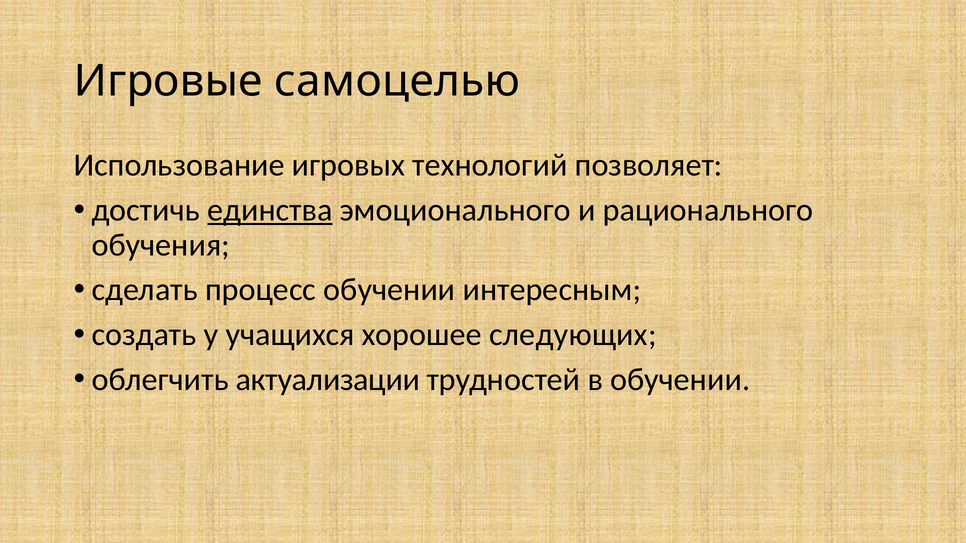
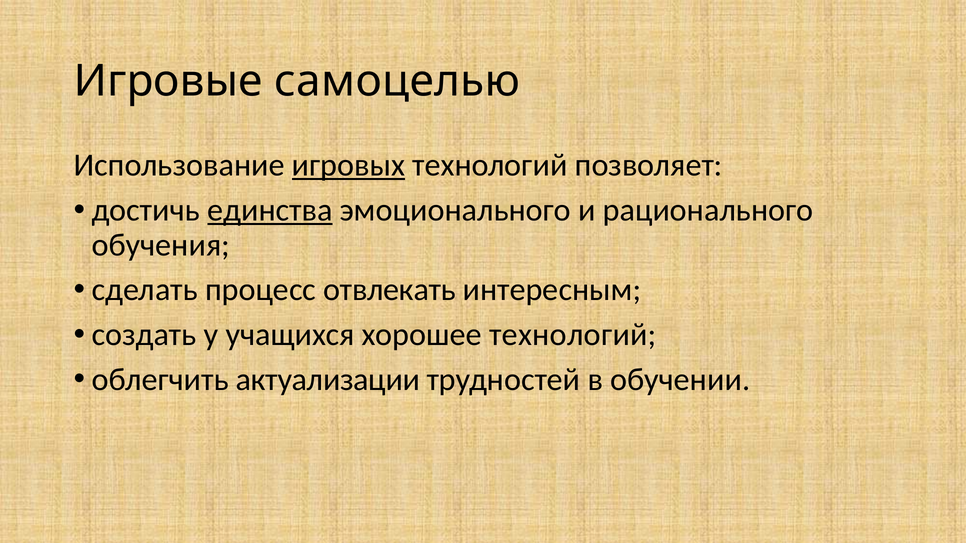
игровых underline: none -> present (349, 165)
процесс обучении: обучении -> отвлекать (390, 290)
хорошее следующих: следующих -> технологий (573, 335)
